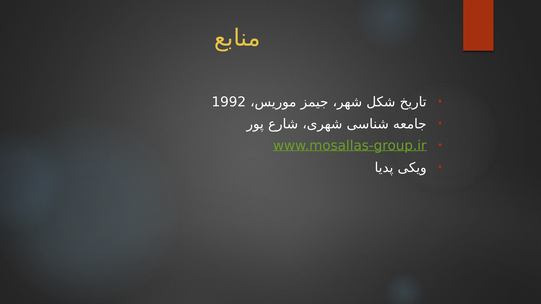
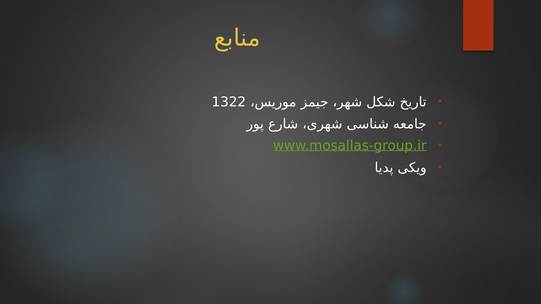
1992: 1992 -> 1322 (229, 102)
